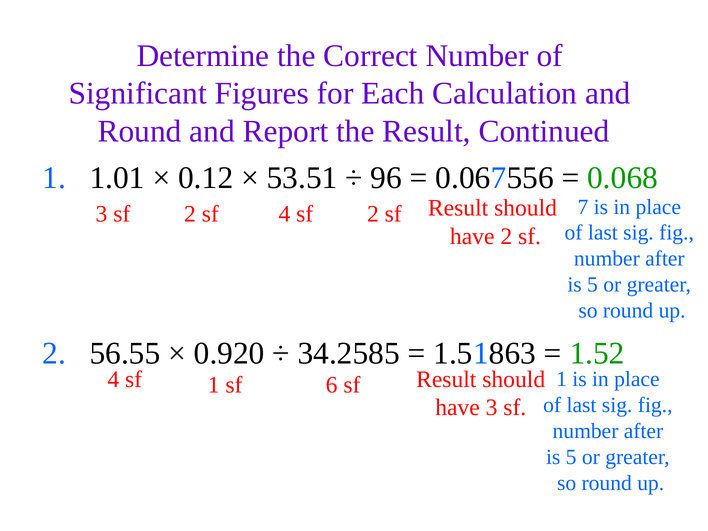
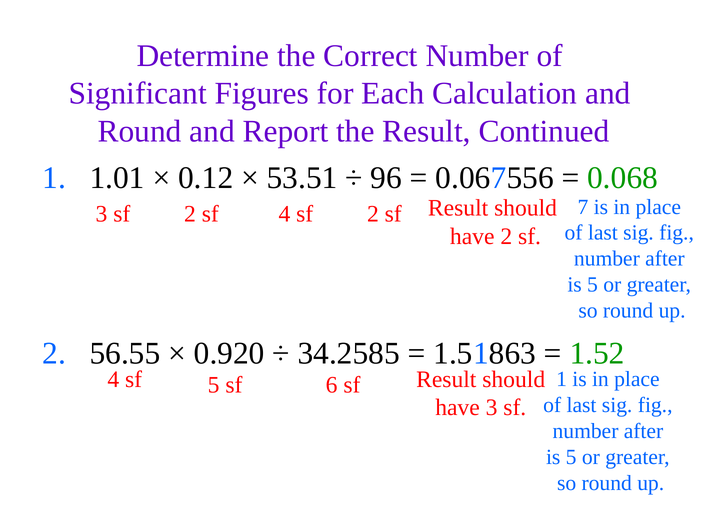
4 sf 1: 1 -> 5 (214, 385)
